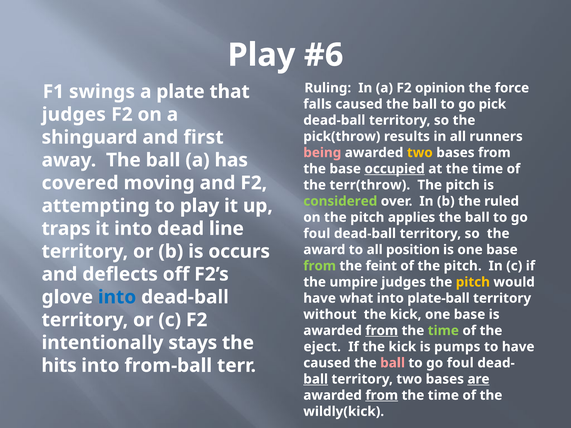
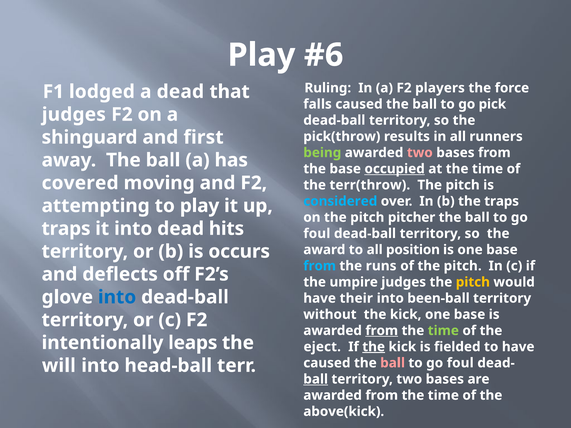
opinion: opinion -> players (440, 88)
swings: swings -> lodged (102, 92)
a plate: plate -> dead (180, 92)
being colour: pink -> light green (322, 153)
two colour: yellow -> pink (420, 153)
considered colour: light green -> light blue (340, 201)
the ruled: ruled -> traps (502, 201)
applies: applies -> pitcher (412, 217)
line: line -> hits (226, 229)
from colour: light green -> light blue (320, 266)
feint: feint -> runs (381, 266)
what: what -> their (356, 298)
plate-ball: plate-ball -> been-ball (438, 298)
stays: stays -> leaps (193, 343)
the underline: none -> present (374, 347)
pumps: pumps -> fielded (457, 347)
hits: hits -> will (59, 366)
from-ball: from-ball -> head-ball (168, 366)
are underline: present -> none (478, 379)
from underline: present -> none (382, 396)
wildly(kick: wildly(kick -> above(kick (344, 412)
